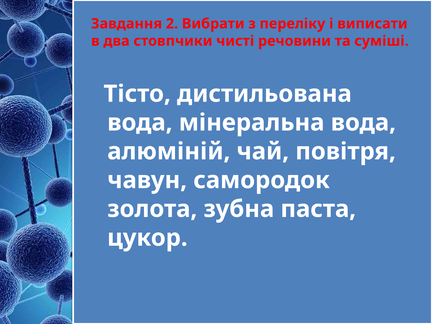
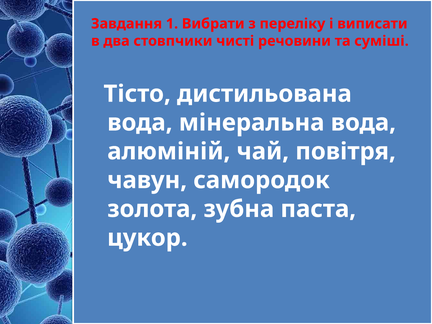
2: 2 -> 1 (172, 24)
